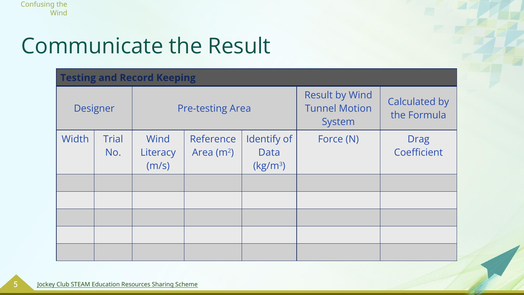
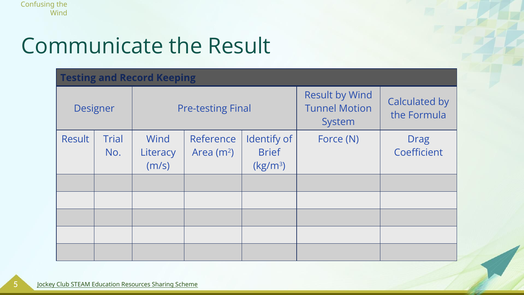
Pre-testing Area: Area -> Final (240, 108)
Width: Width -> Result (75, 139)
Data: Data -> Brief (269, 152)
